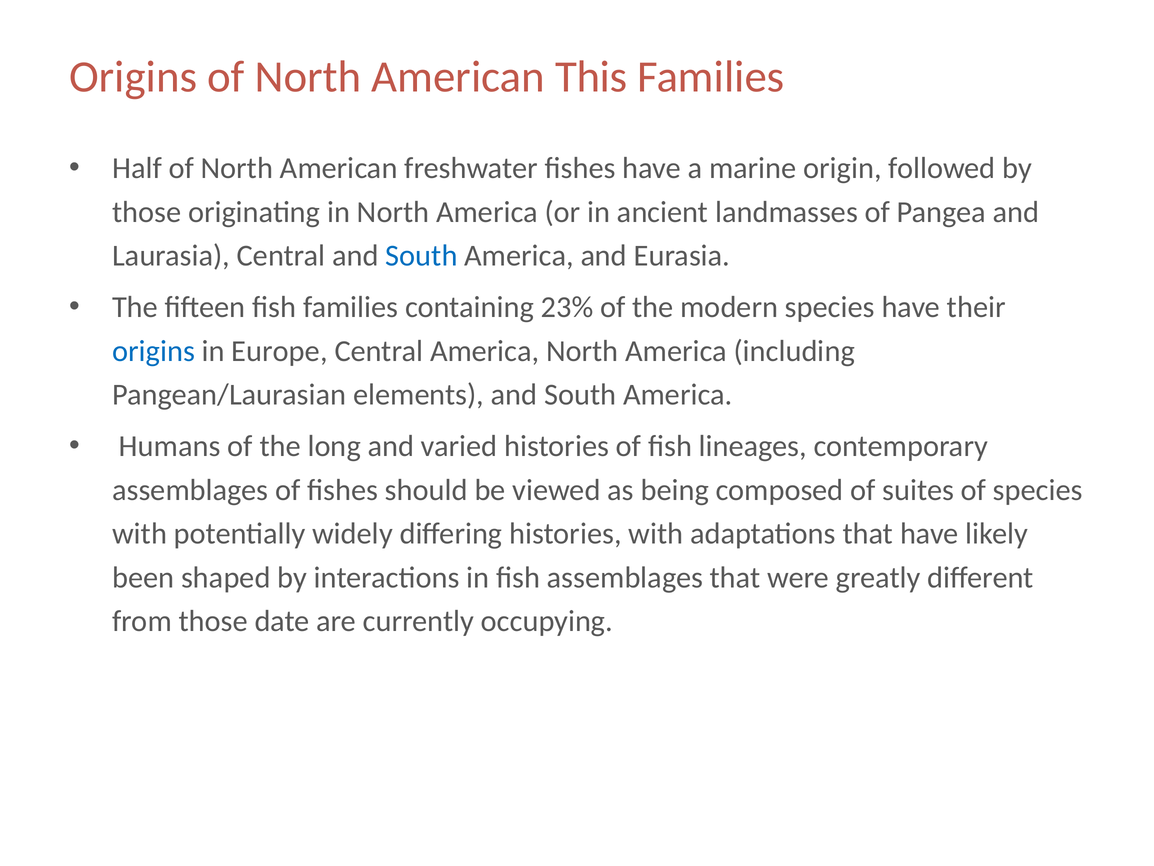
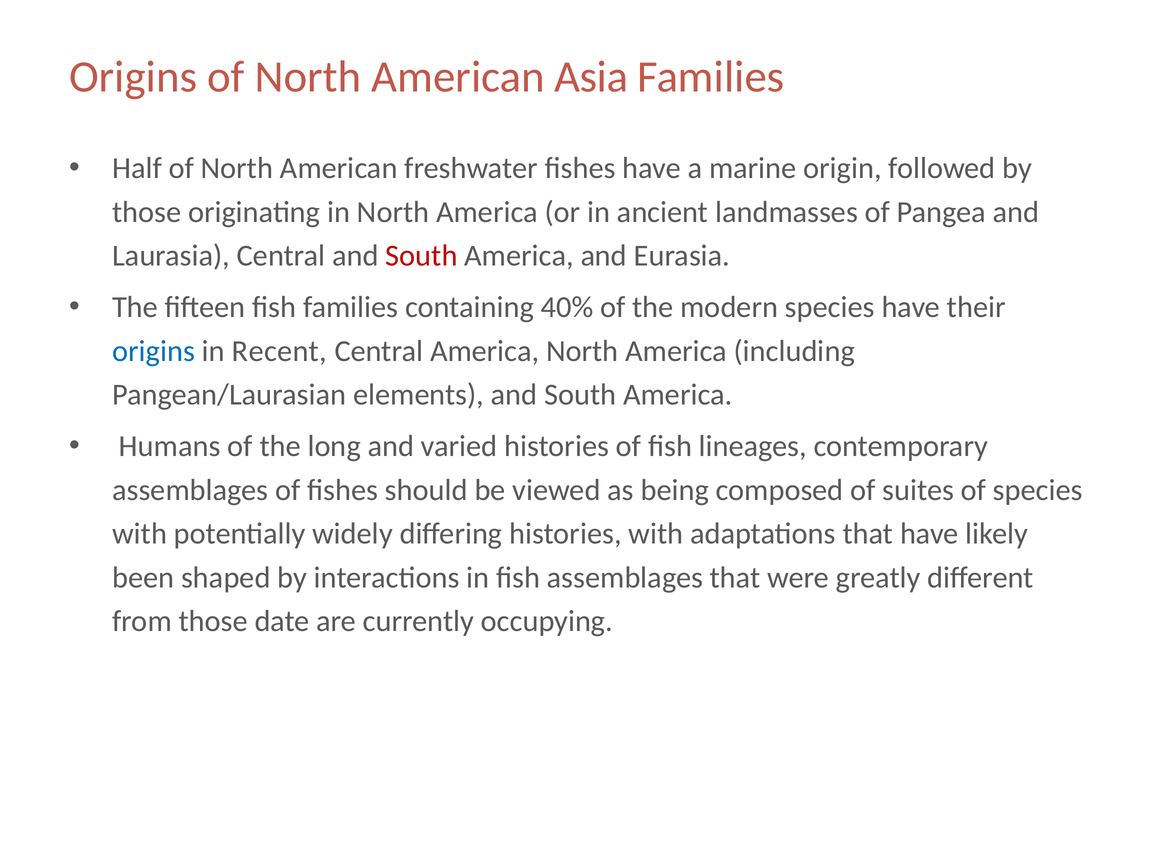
This: This -> Asia (591, 77)
South colour: blue -> red (422, 256)
23%: 23% -> 40% (567, 307)
Europe: Europe -> Recent (279, 351)
